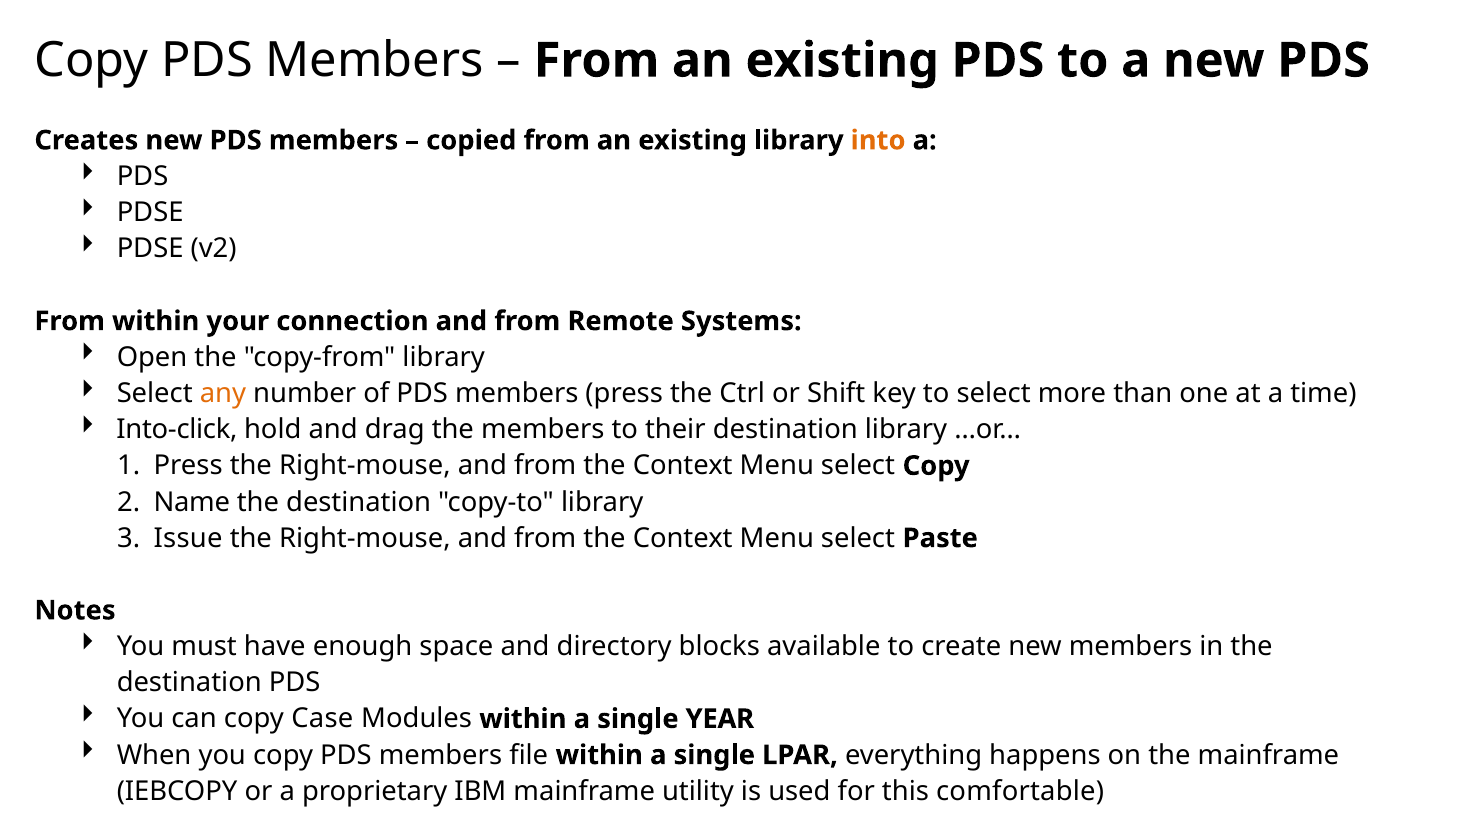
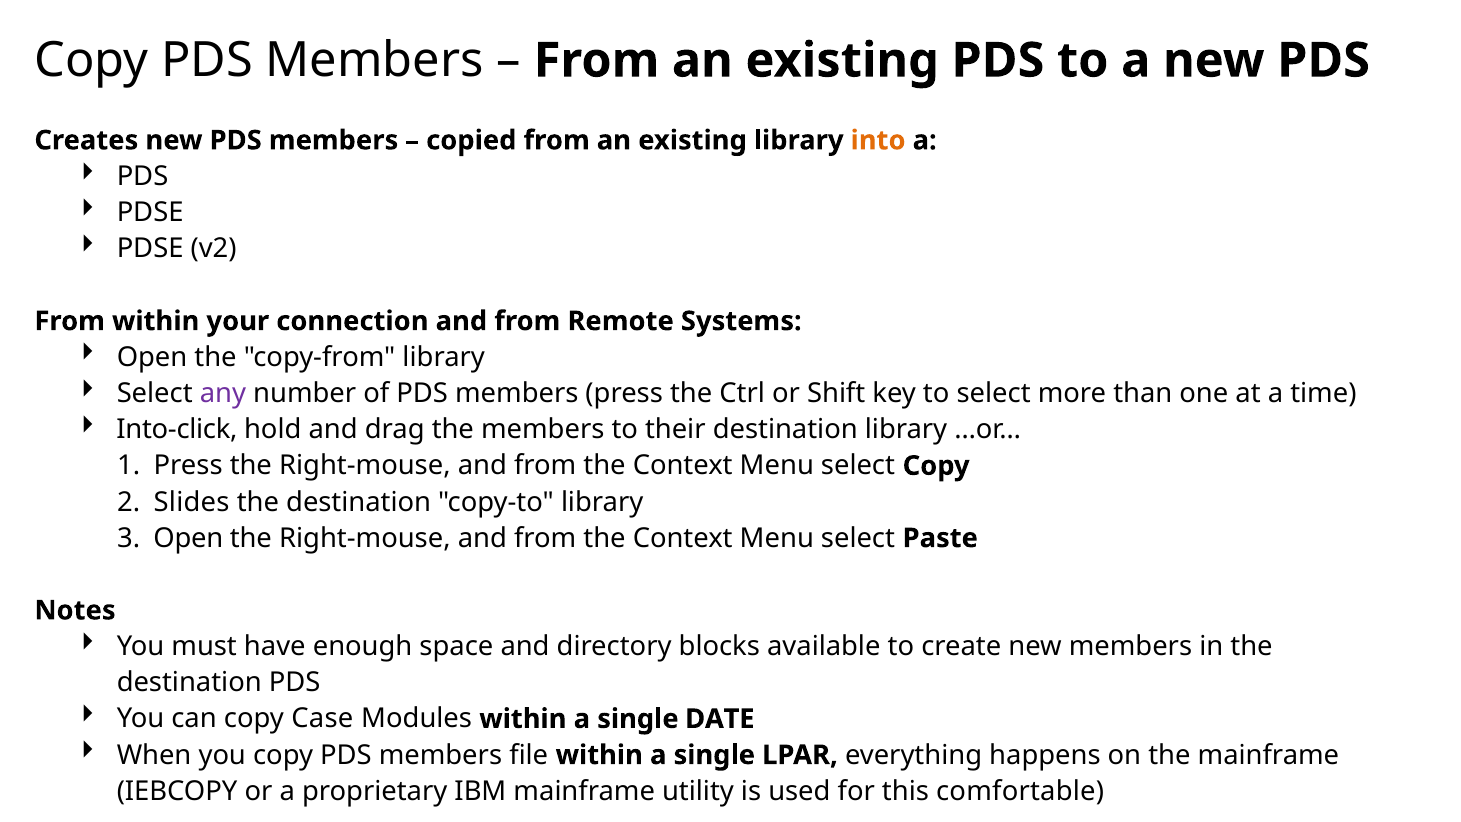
any colour: orange -> purple (223, 393)
Name: Name -> Slides (192, 502)
Issue: Issue -> Open (188, 538)
YEAR: YEAR -> DATE (720, 719)
